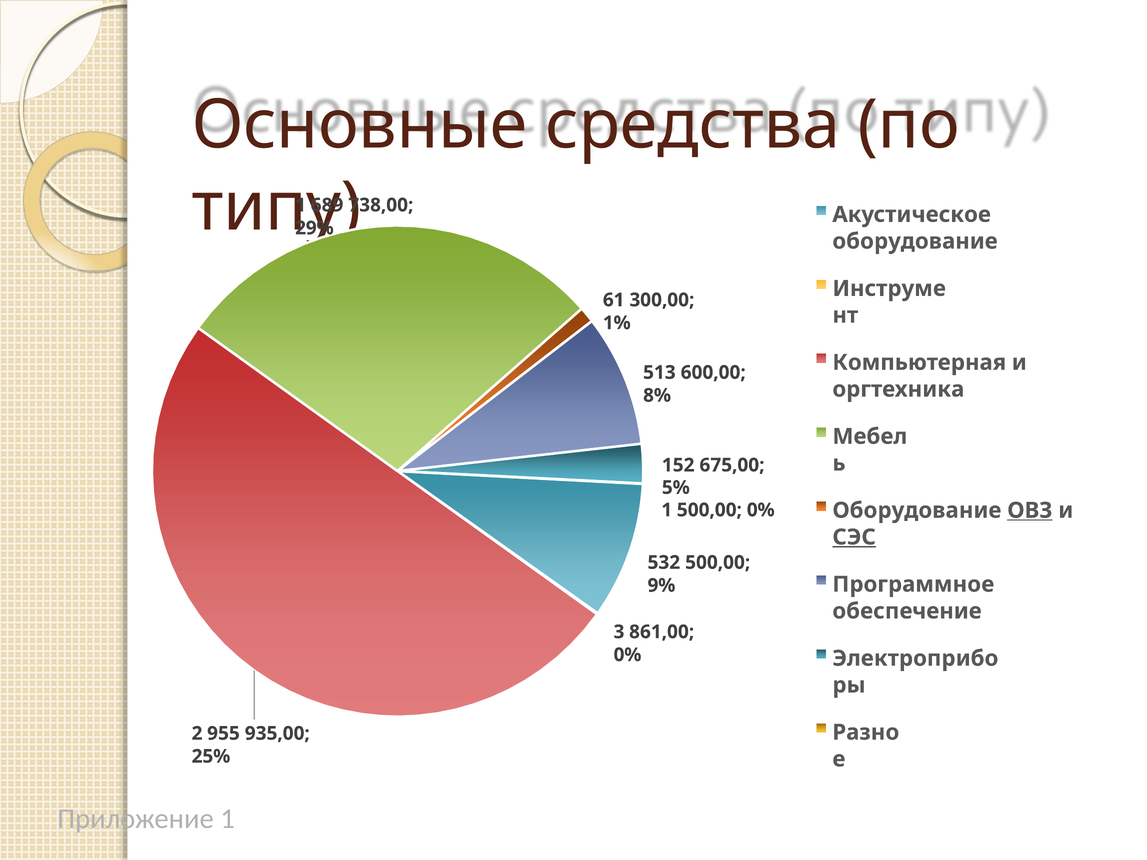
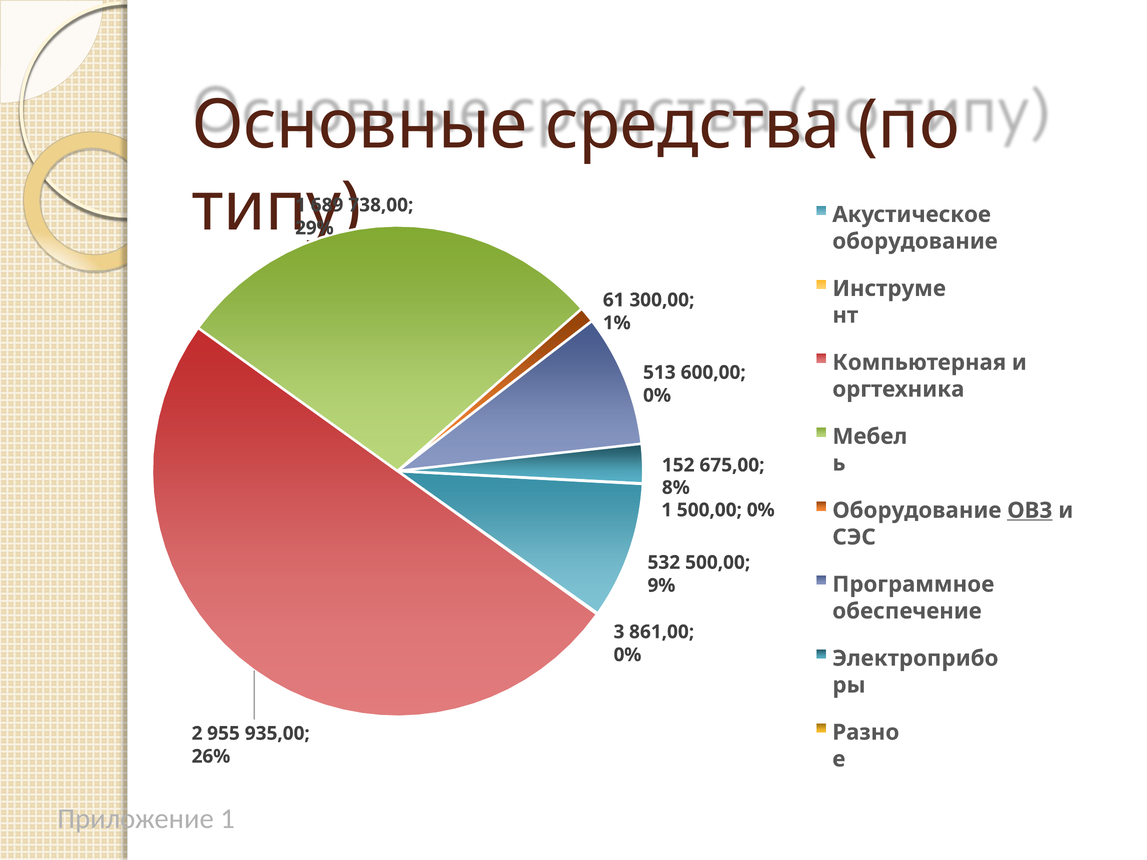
8%: 8% -> 0% (657, 396)
5%: 5% -> 8% (676, 488)
СЭС underline: present -> none (854, 537)
25%: 25% -> 26% (211, 757)
